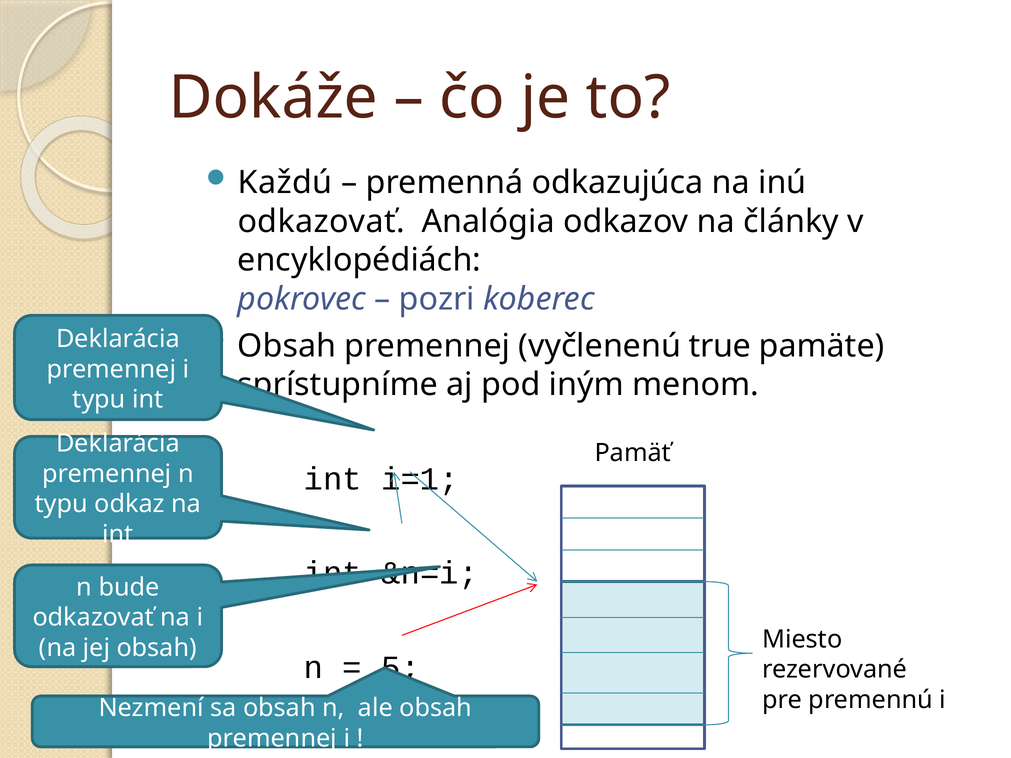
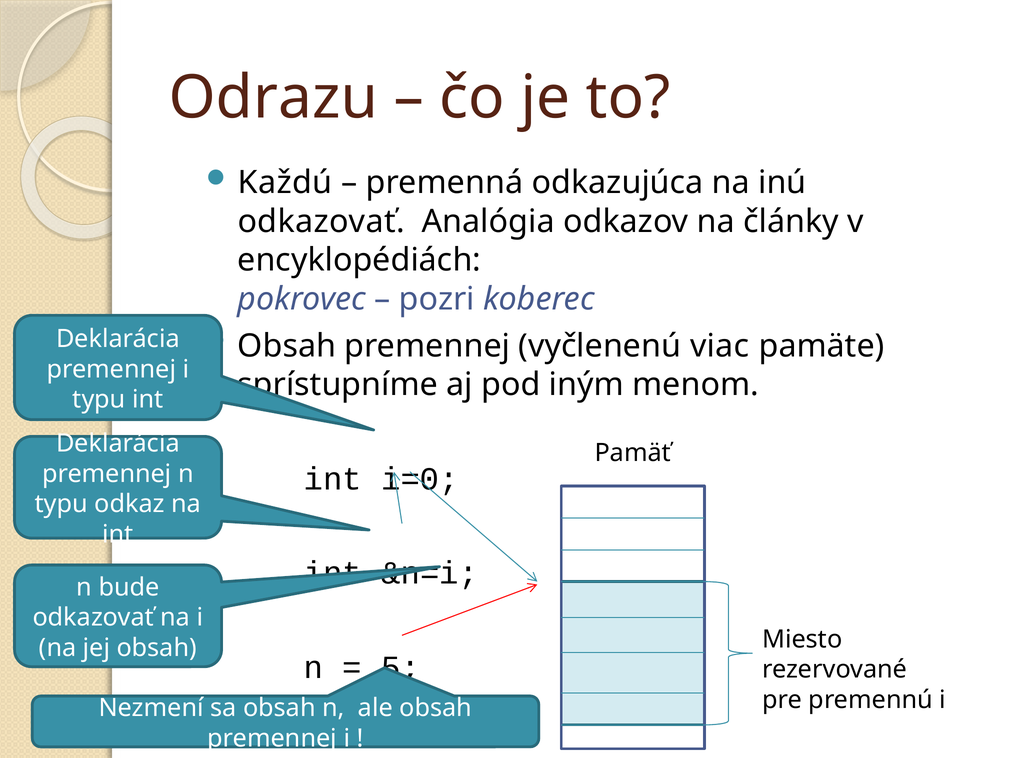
Dokáže: Dokáže -> Odrazu (273, 98)
true: true -> viac (720, 346)
i=1: i=1 -> i=0 (420, 479)
